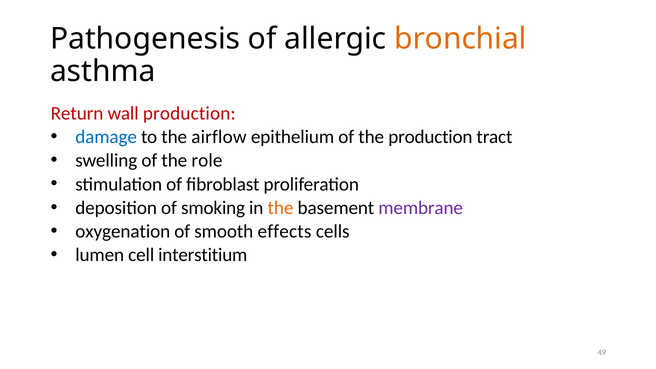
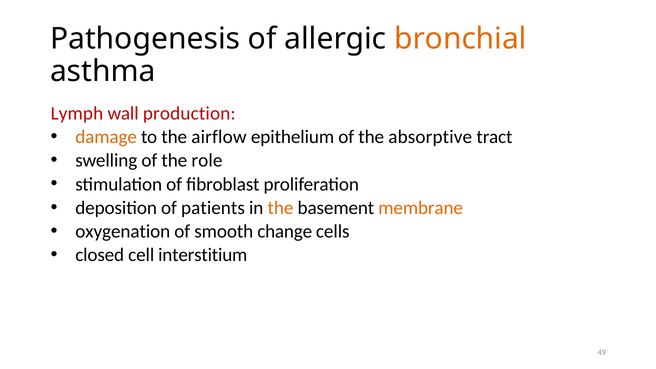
Return: Return -> Lymph (77, 113)
damage colour: blue -> orange (106, 137)
the production: production -> absorptive (430, 137)
smoking: smoking -> patients (213, 208)
membrane colour: purple -> orange (421, 208)
effects: effects -> change (285, 231)
lumen: lumen -> closed (100, 255)
